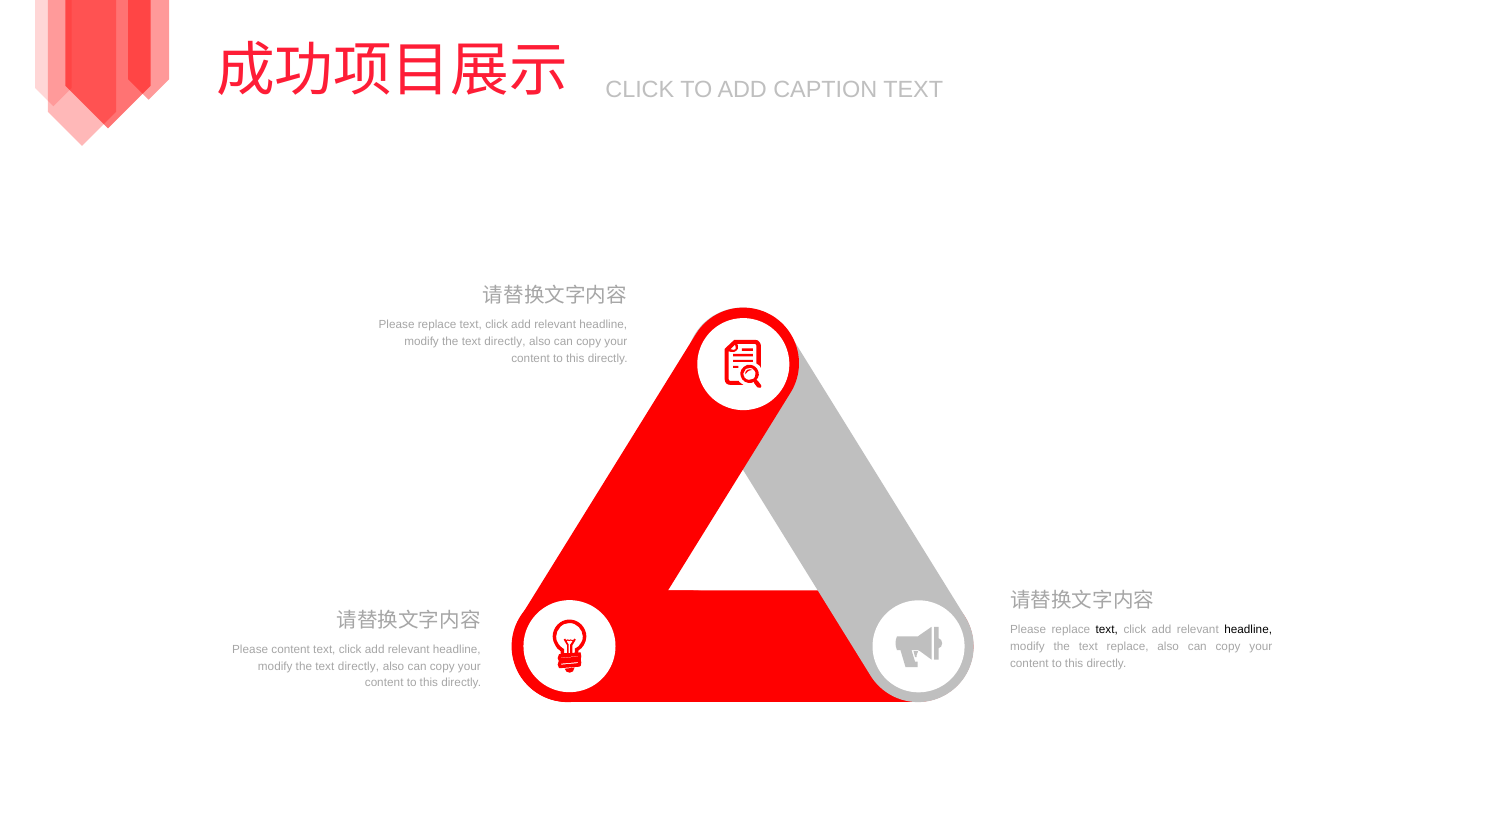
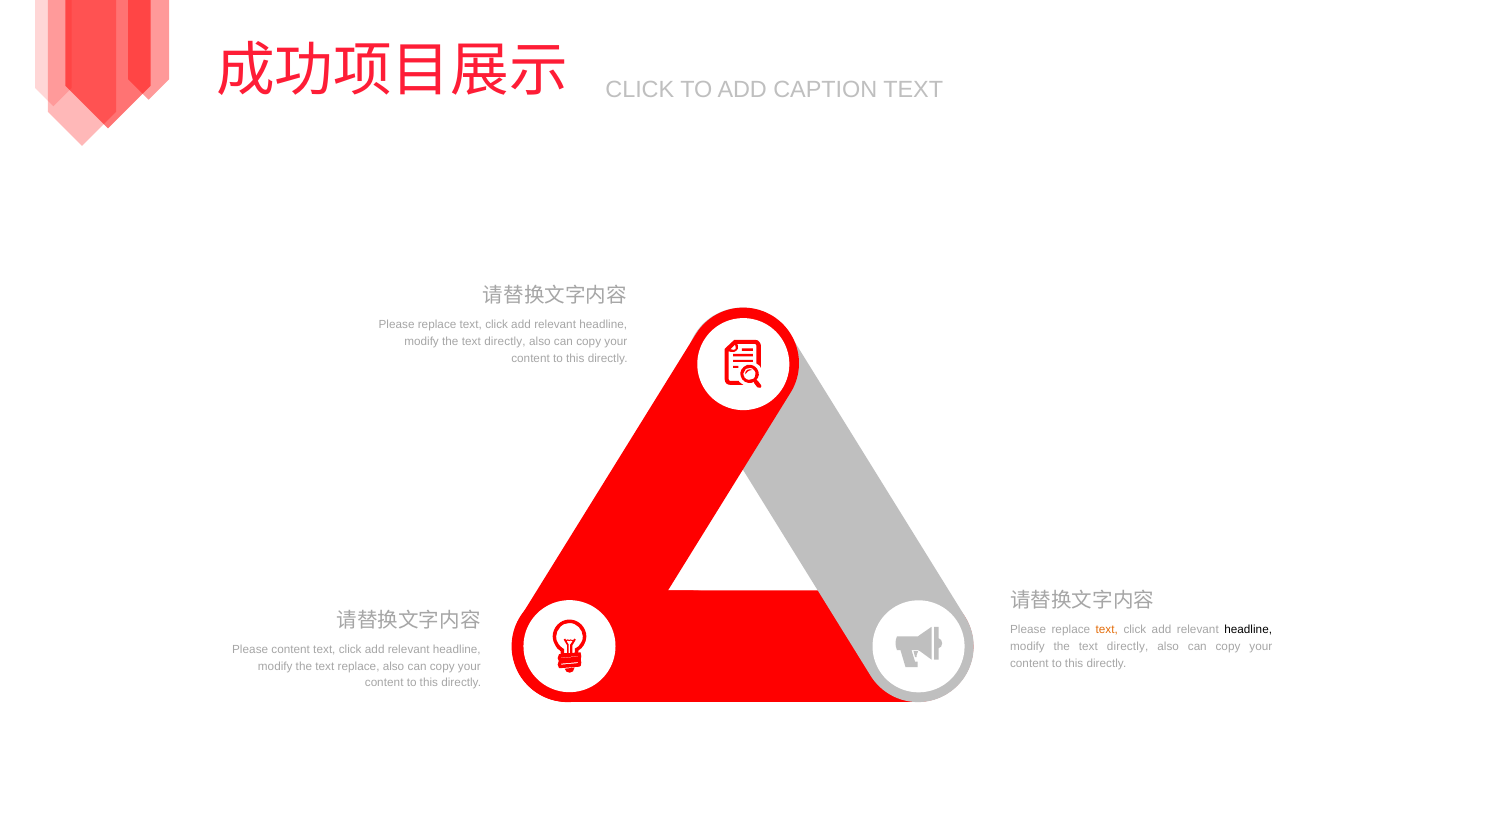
text colour: black -> orange (1107, 630)
replace: replace -> directly (1128, 647)
directly: directly -> replace (359, 666)
